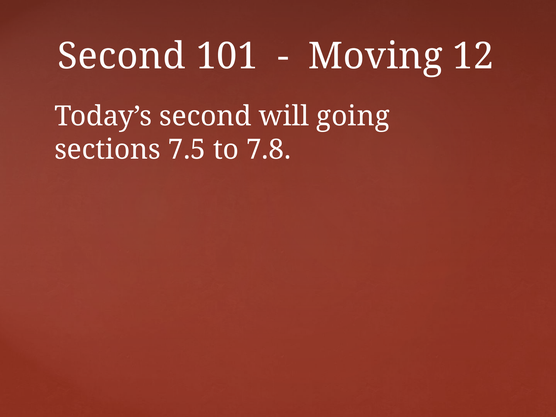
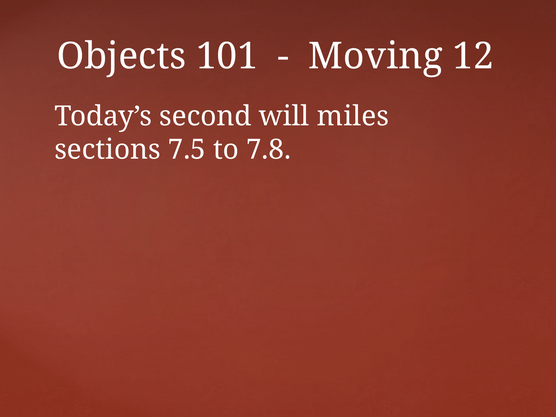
Second: Second -> Objects (122, 56)
going: going -> miles (353, 116)
